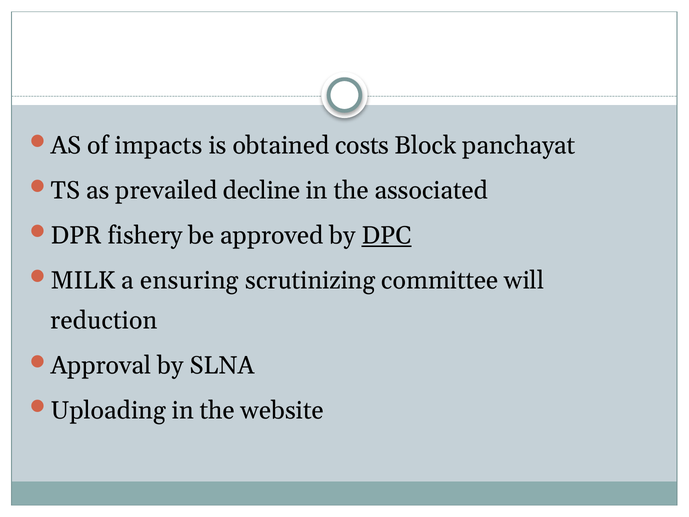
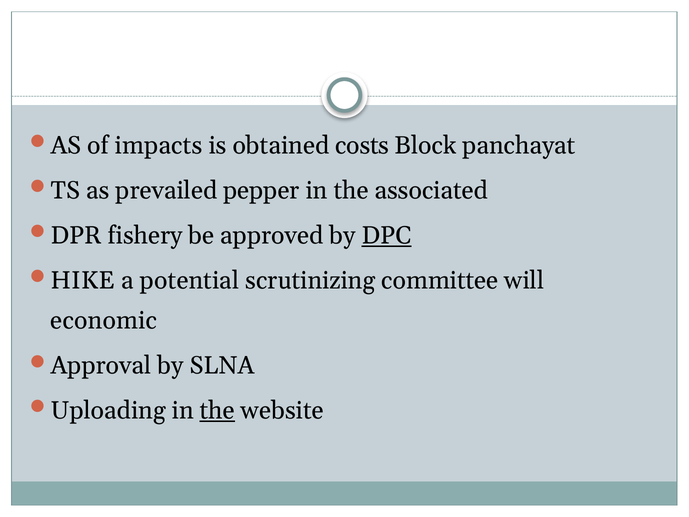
decline: decline -> pepper (262, 190)
MILK: MILK -> HIKE (83, 280)
ensuring: ensuring -> potential (190, 280)
reduction: reduction -> economic (104, 321)
the underline: none -> present (217, 410)
